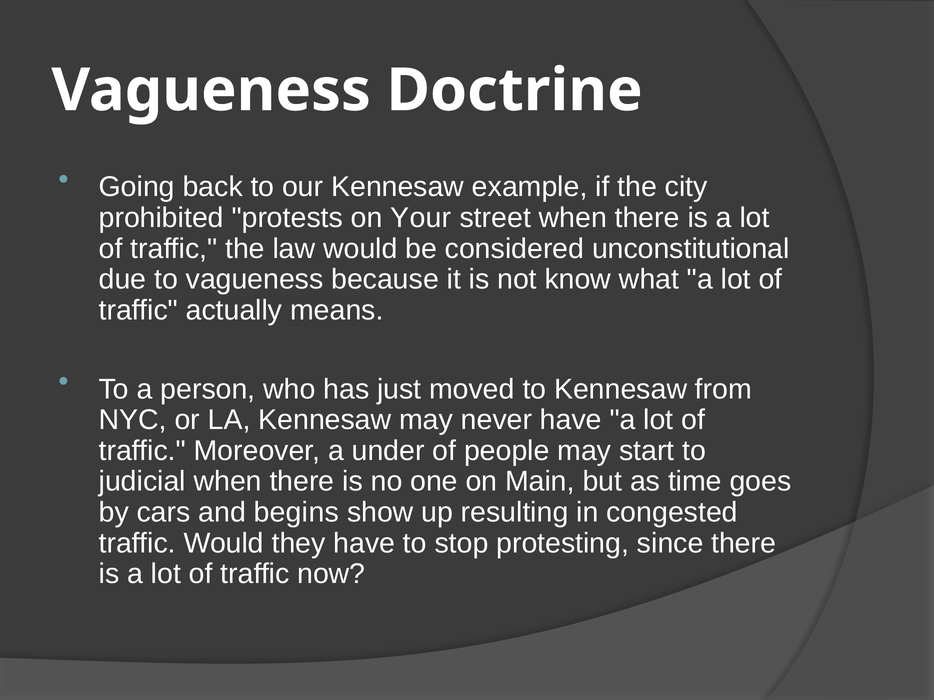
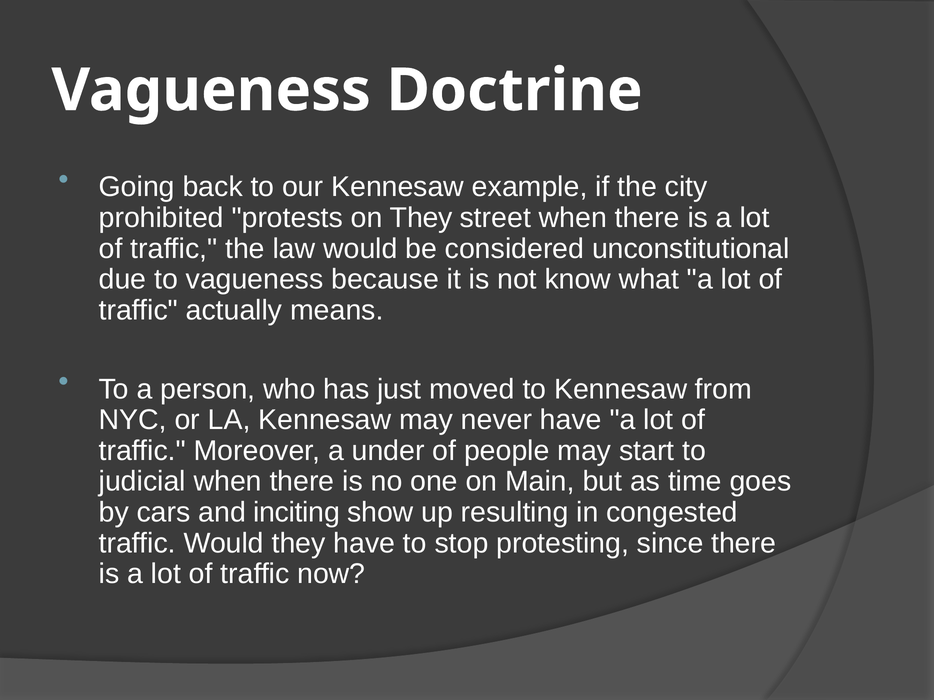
on Your: Your -> They (421, 218)
begins: begins -> inciting (297, 513)
